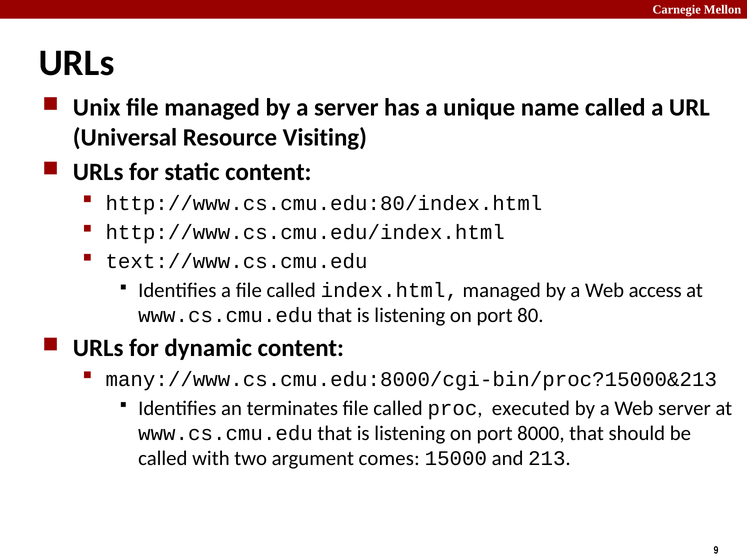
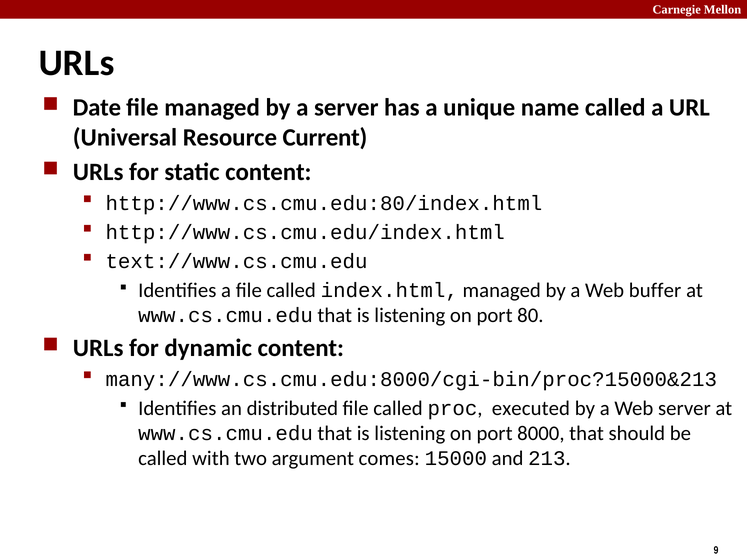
Unix: Unix -> Date (97, 108)
Visiting: Visiting -> Current (325, 137)
access: access -> buffer (655, 291)
terminates: terminates -> distributed (292, 409)
